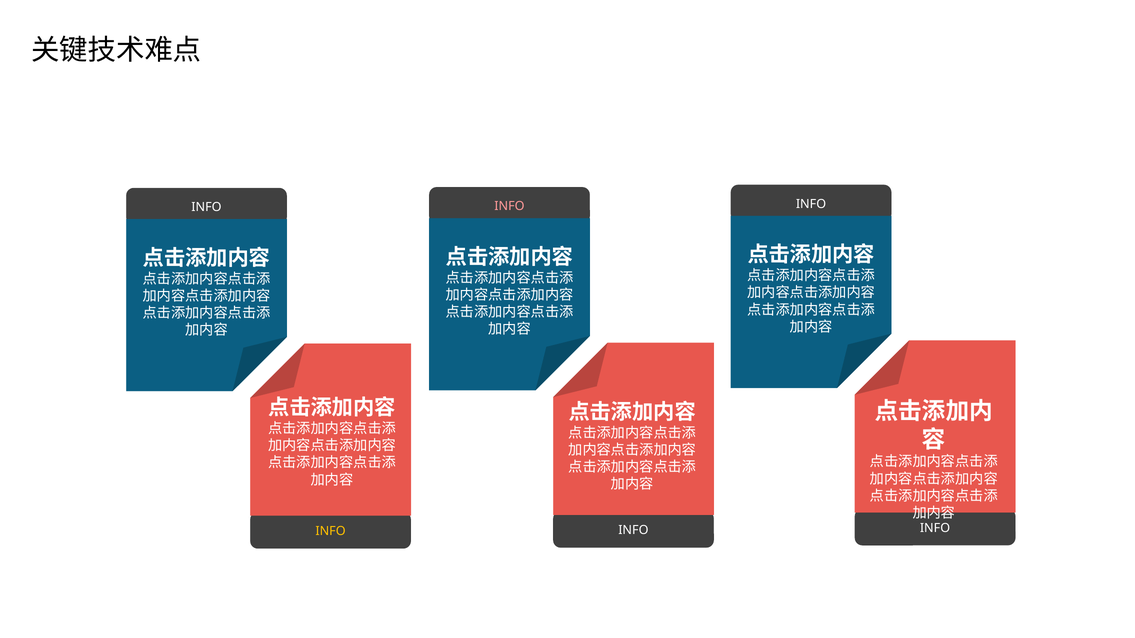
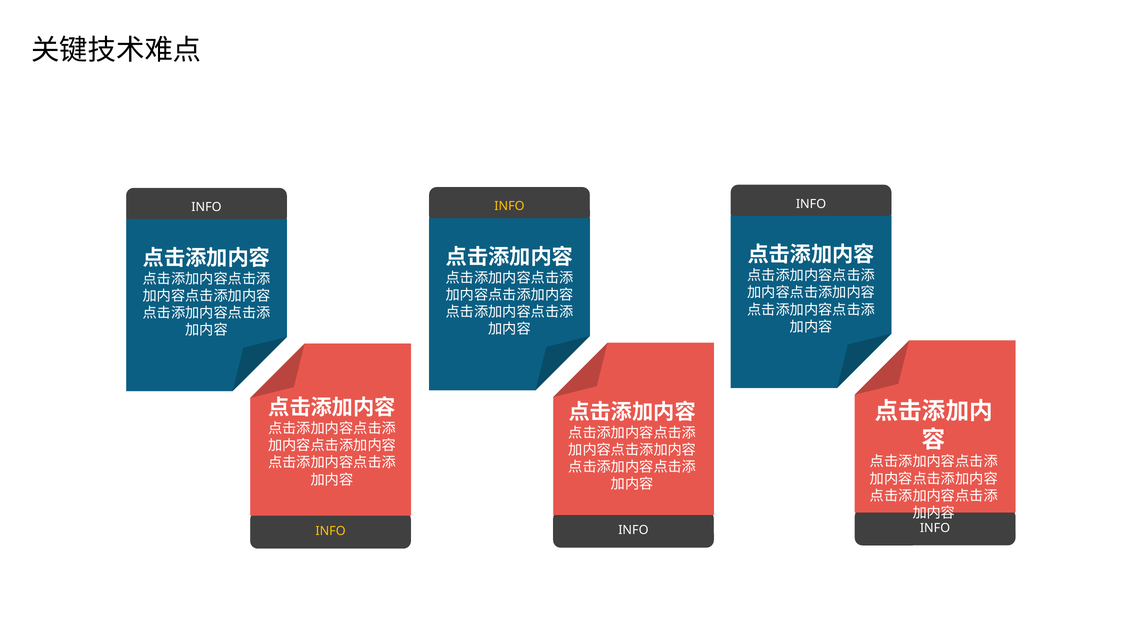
INFO colour: pink -> yellow (509, 206)
